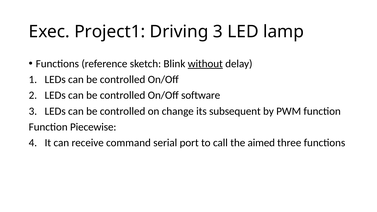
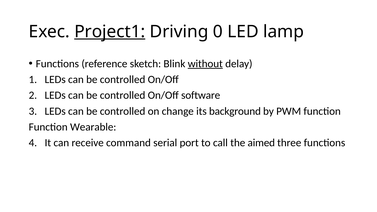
Project1 underline: none -> present (110, 32)
Driving 3: 3 -> 0 (218, 32)
subsequent: subsequent -> background (235, 111)
Piecewise: Piecewise -> Wearable (93, 127)
